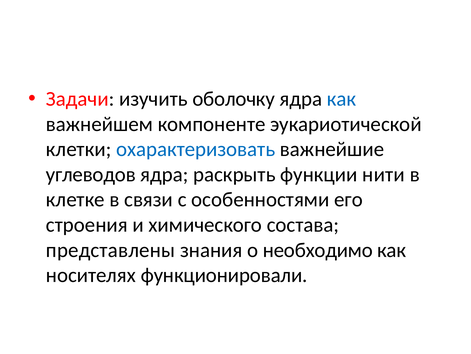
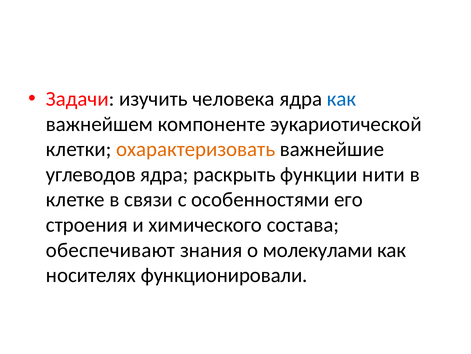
оболочку: оболочку -> человека (234, 99)
охарактеризовать colour: blue -> orange (196, 149)
представлены: представлены -> обеспечивают (111, 250)
необходимо: необходимо -> молекулами (318, 250)
